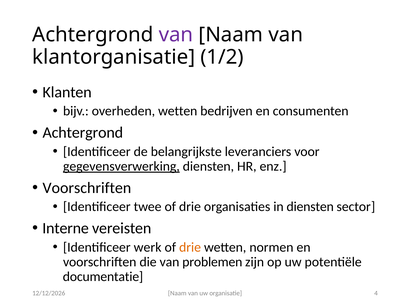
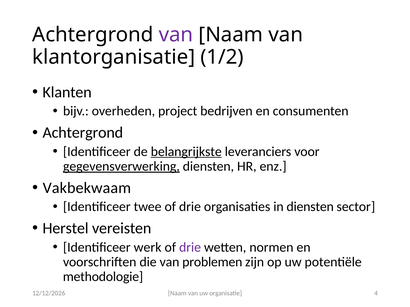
overheden wetten: wetten -> project (178, 111)
belangrijkste underline: none -> present (186, 152)
Voorschriften: Voorschriften -> Vakbekwaam (87, 188)
Interne: Interne -> Herstel (66, 229)
drie colour: orange -> purple (190, 248)
documentatie: documentatie -> methodologie (103, 277)
